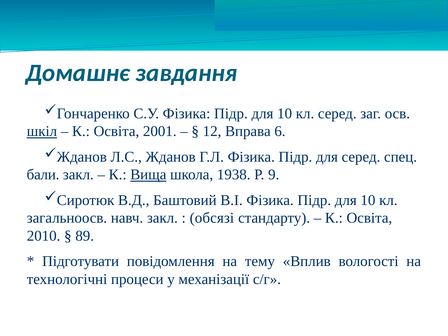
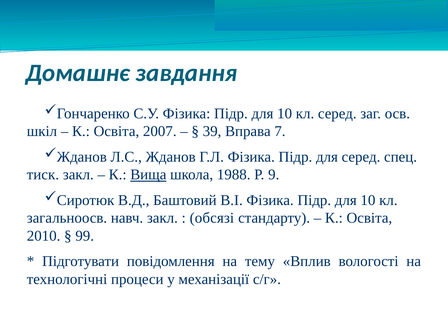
шкіл underline: present -> none (42, 131)
2001: 2001 -> 2007 (160, 131)
12: 12 -> 39 (212, 131)
6: 6 -> 7 (280, 131)
бали: бали -> тиск (43, 175)
1938: 1938 -> 1988 (234, 175)
89: 89 -> 99 (85, 236)
